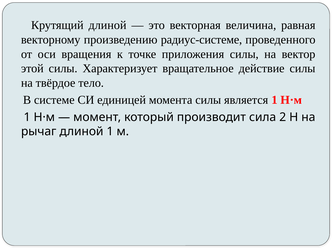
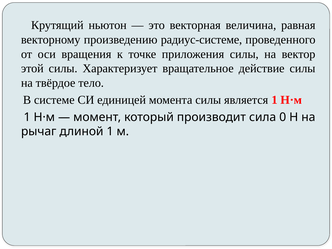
Крутящий длиной: длиной -> ньютон (108, 25)
2: 2 -> 0 (283, 117)
